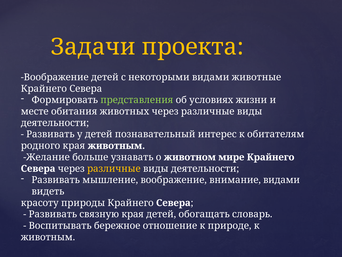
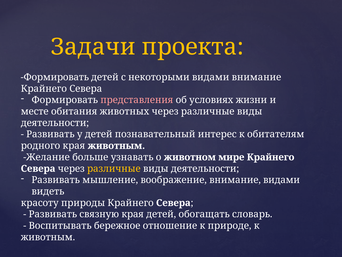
Воображение: Воображение -> Формировать (55, 77)
видами животные: животные -> внимание (256, 77)
представления colour: light green -> pink (137, 100)
